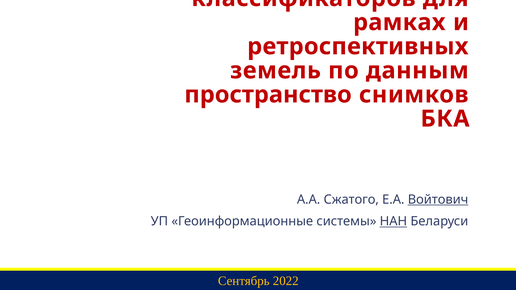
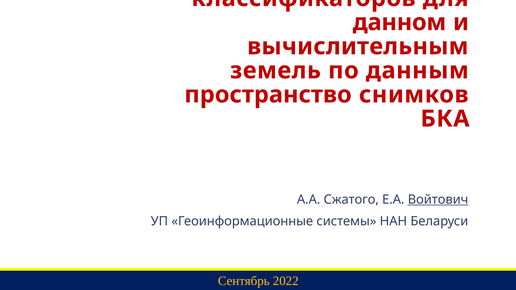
рамках: рамках -> данном (399, 22)
ретроспективных: ретроспективных -> вычислительным (358, 46)
НАН underline: present -> none (393, 222)
